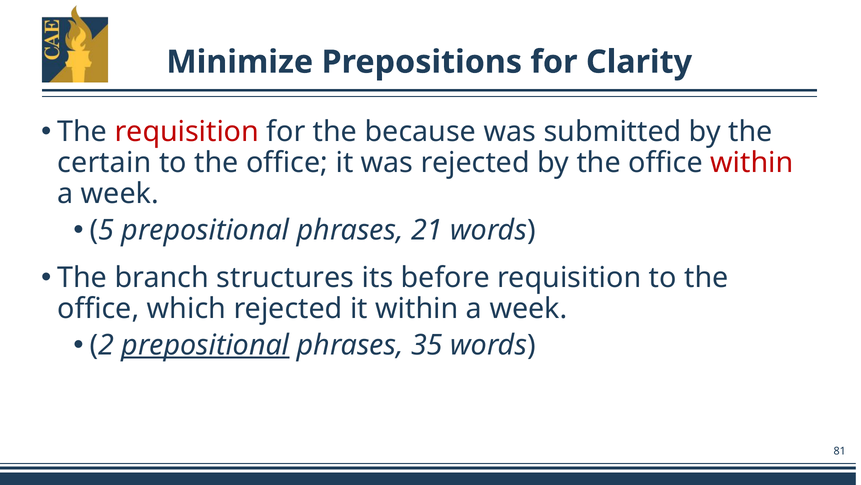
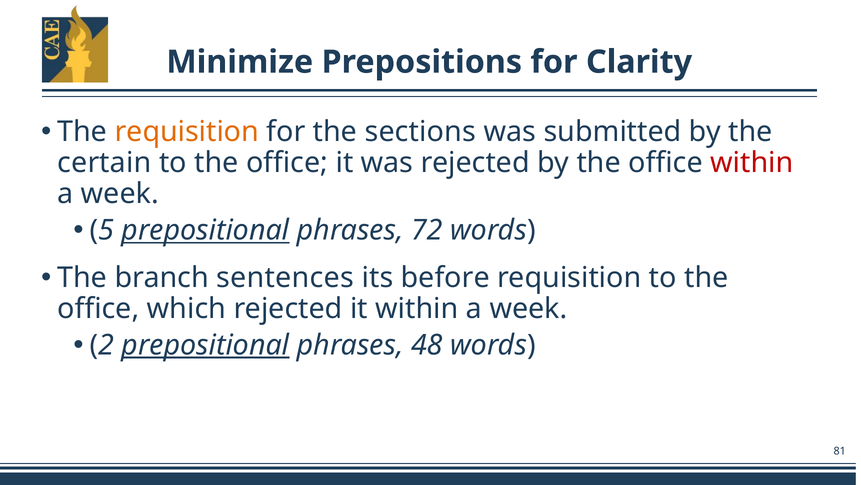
requisition colour: red -> orange (187, 132)
because: because -> sections (420, 132)
prepositional underline: none -> present (205, 230)
21: 21 -> 72 (427, 230)
structures: structures -> sentences (285, 277)
35: 35 -> 48 (427, 345)
